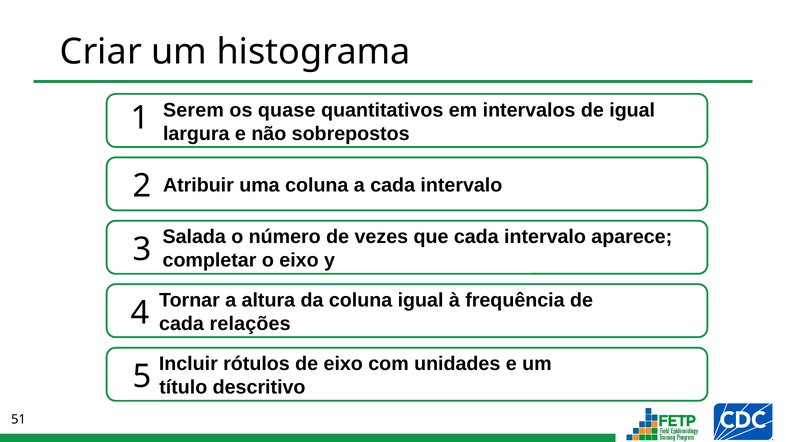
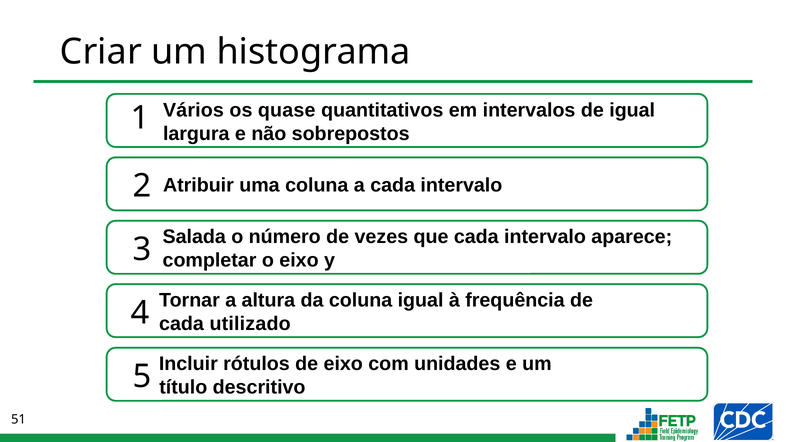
Serem: Serem -> Vários (193, 110)
relações: relações -> utilizado (250, 324)
